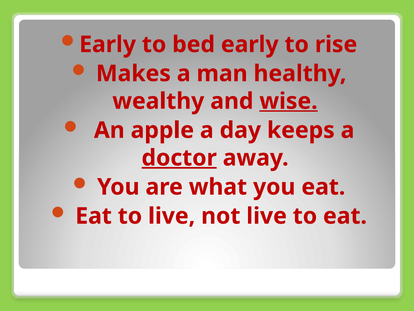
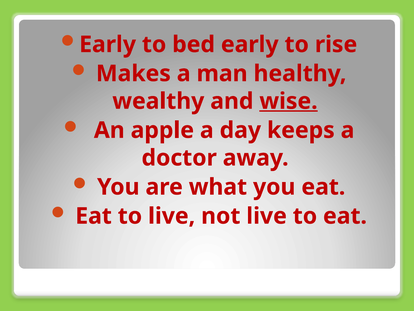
doctor underline: present -> none (179, 158)
